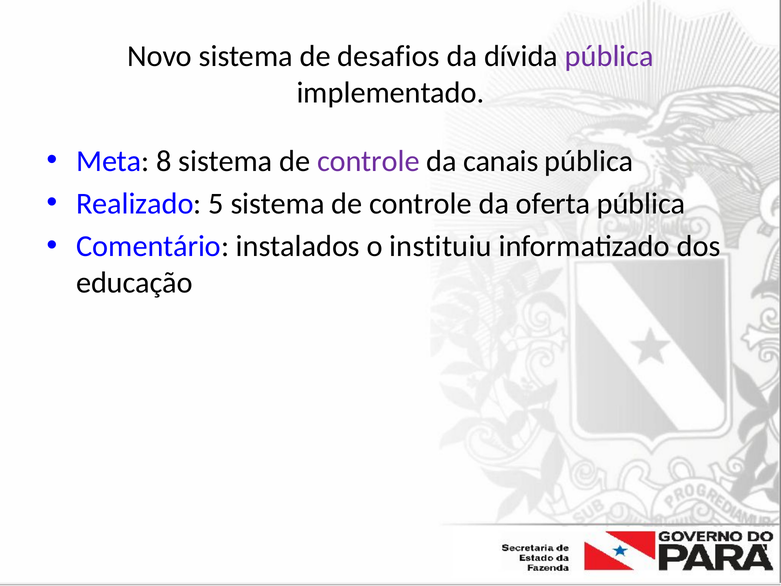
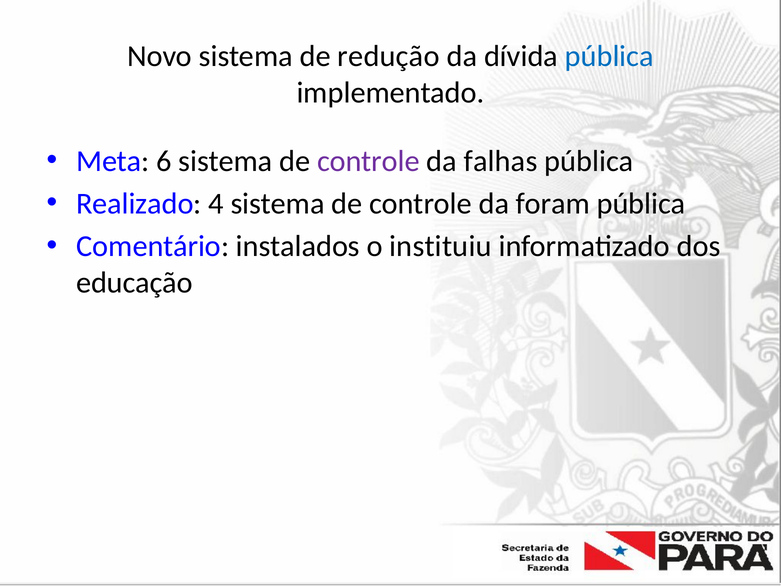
desafios: desafios -> redução (389, 56)
pública colour: purple -> blue (609, 56)
8: 8 -> 6 (164, 161)
canais: canais -> falhas (501, 161)
5: 5 -> 4 (216, 203)
oferta: oferta -> foram (553, 203)
